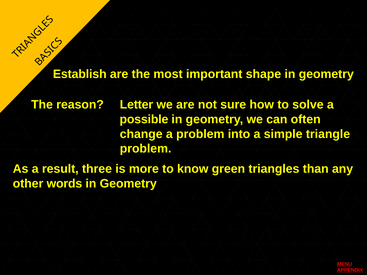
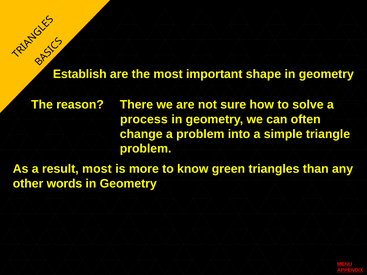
Letter: Letter -> There (136, 105)
possible: possible -> process (144, 119)
result three: three -> most (97, 169)
